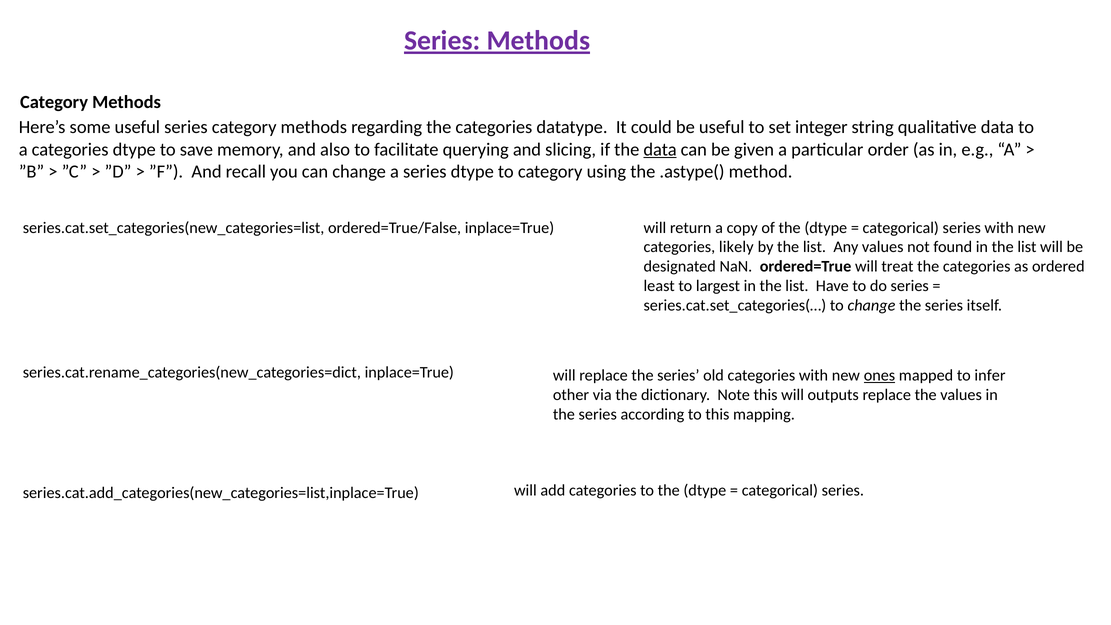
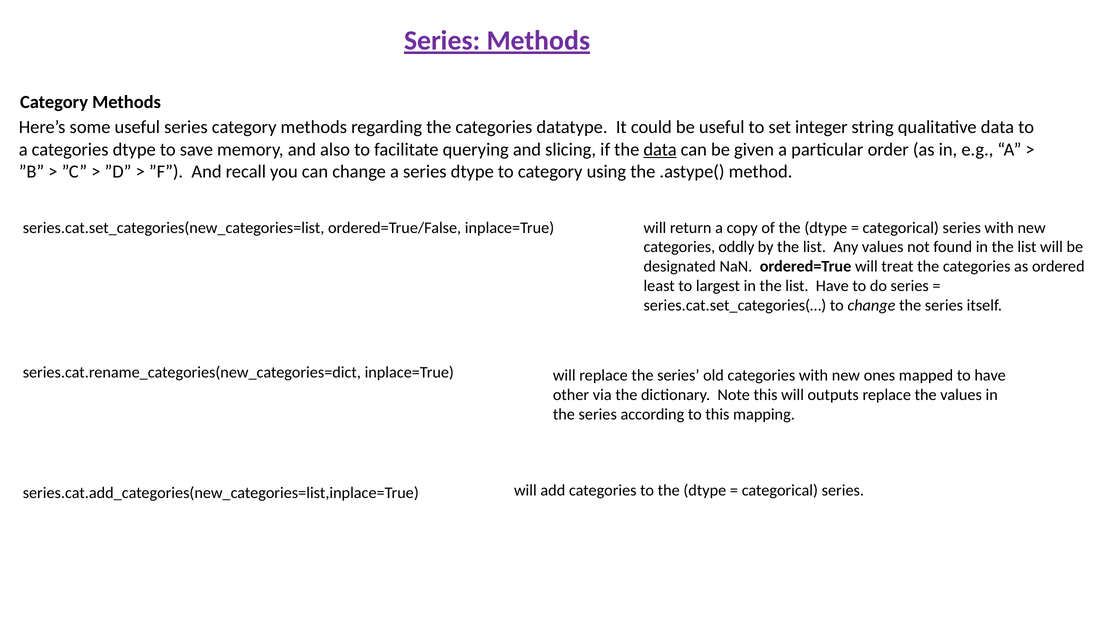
likely: likely -> oddly (736, 247)
ones underline: present -> none (879, 376)
to infer: infer -> have (990, 376)
